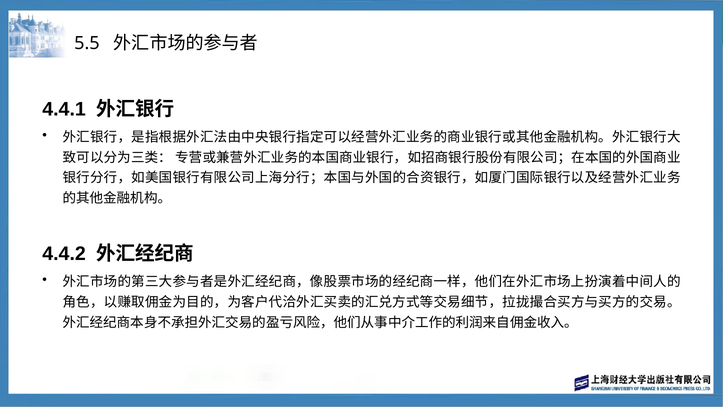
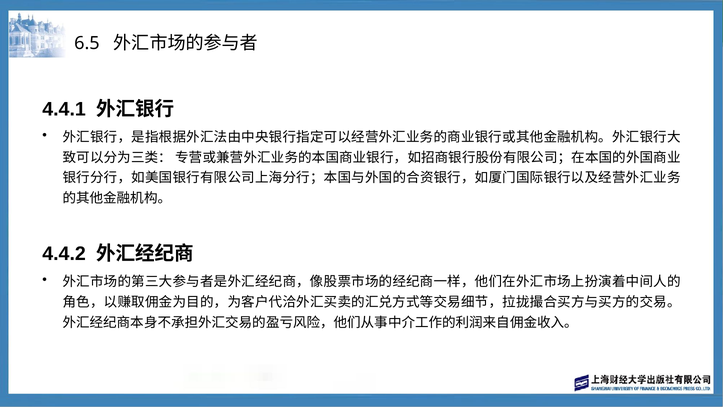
5.5: 5.5 -> 6.5 (87, 43)
